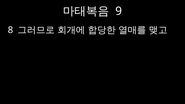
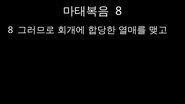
9: 9 -> 8 (119, 11)
